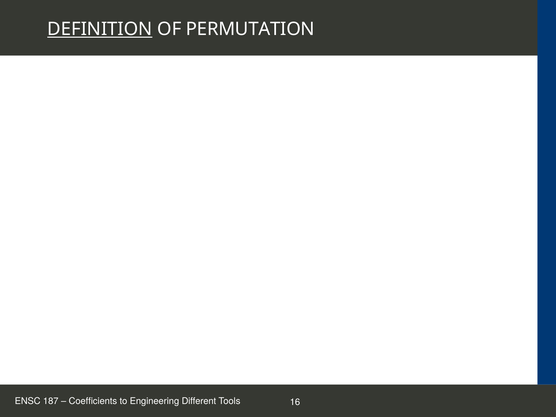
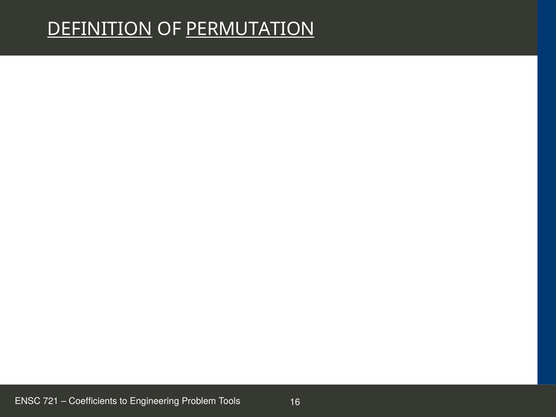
PERMUTATION underline: none -> present (250, 29)
187: 187 -> 721 (51, 401)
Different: Different -> Problem (199, 401)
